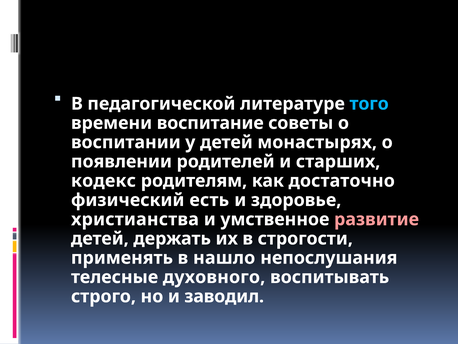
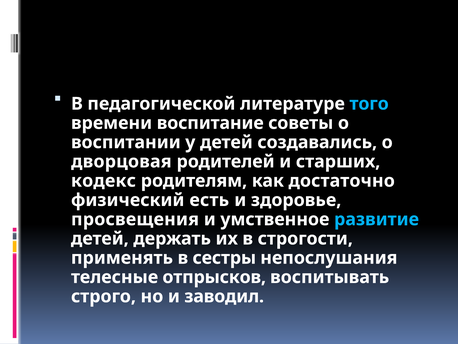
монастырях: монастырях -> создавались (317, 142)
появлении: появлении -> дворцовая (121, 161)
христианства: христианства -> просвещения (135, 219)
развитие colour: pink -> light blue (377, 219)
нашло: нашло -> сестры (224, 258)
духовного: духовного -> отпрысков (214, 277)
